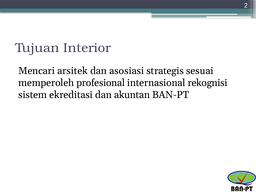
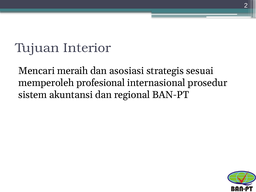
arsitek: arsitek -> meraih (73, 71)
rekognisi: rekognisi -> prosedur (208, 83)
ekreditasi: ekreditasi -> akuntansi (71, 95)
akuntan: akuntan -> regional (132, 95)
